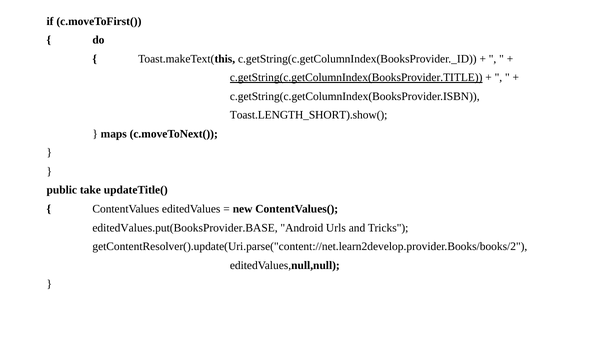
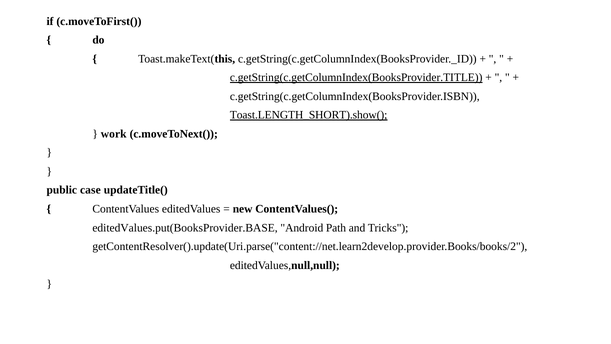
Toast.LENGTH_SHORT).show( underline: none -> present (309, 115)
maps: maps -> work (114, 134)
take: take -> case (90, 190)
Urls: Urls -> Path (336, 228)
